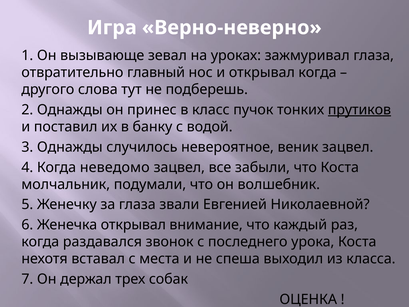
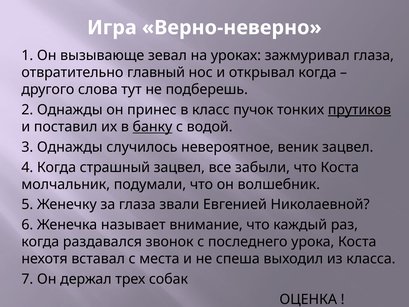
банку underline: none -> present (152, 127)
неведомо: неведомо -> страшный (115, 167)
Женечка открывал: открывал -> называет (133, 225)
